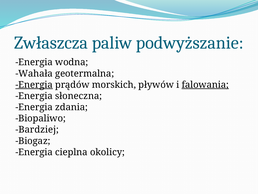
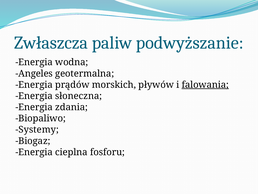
Wahała: Wahała -> Angeles (34, 73)
Energia underline: present -> none (34, 85)
Bardziej: Bardziej -> Systemy (37, 129)
okolicy: okolicy -> fosforu (107, 152)
